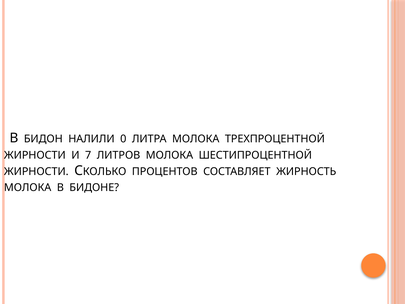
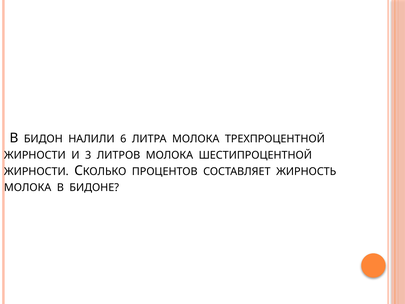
0: 0 -> 6 (123, 139)
7: 7 -> 3 (88, 155)
